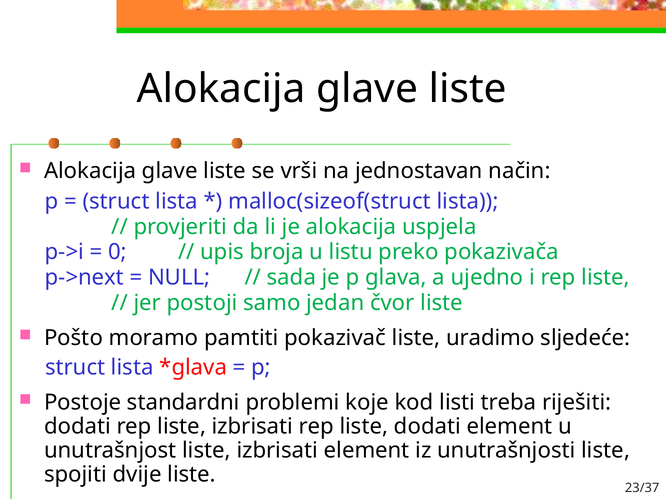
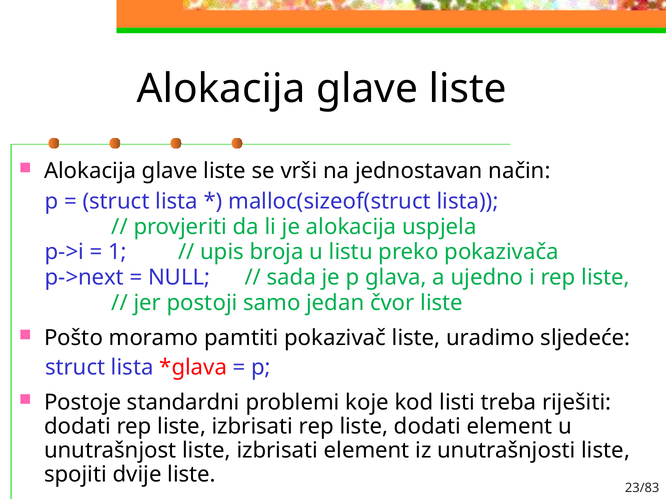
0: 0 -> 1 (118, 252)
23/37: 23/37 -> 23/83 (642, 488)
